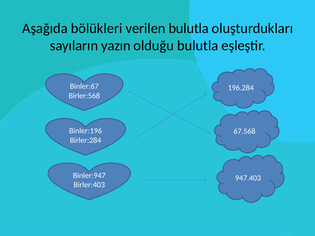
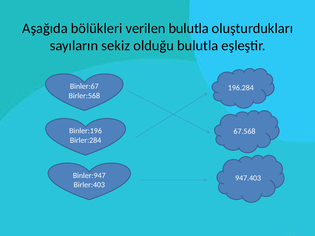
yazın: yazın -> sekiz (116, 46)
